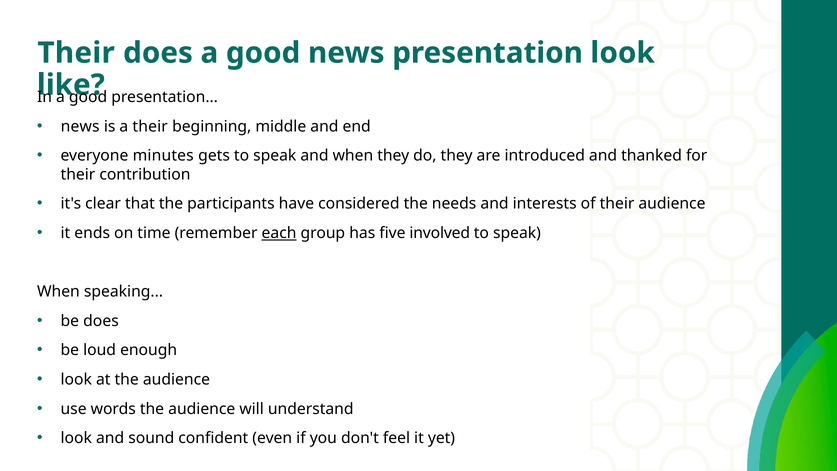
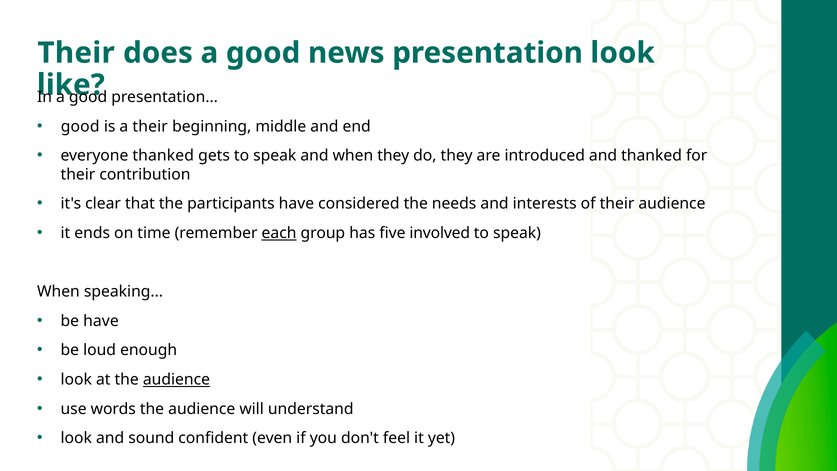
news: news -> good (80, 126)
everyone minutes: minutes -> thanked (163, 156)
be does: does -> have (101, 321)
audience underline: none -> present (176, 379)
